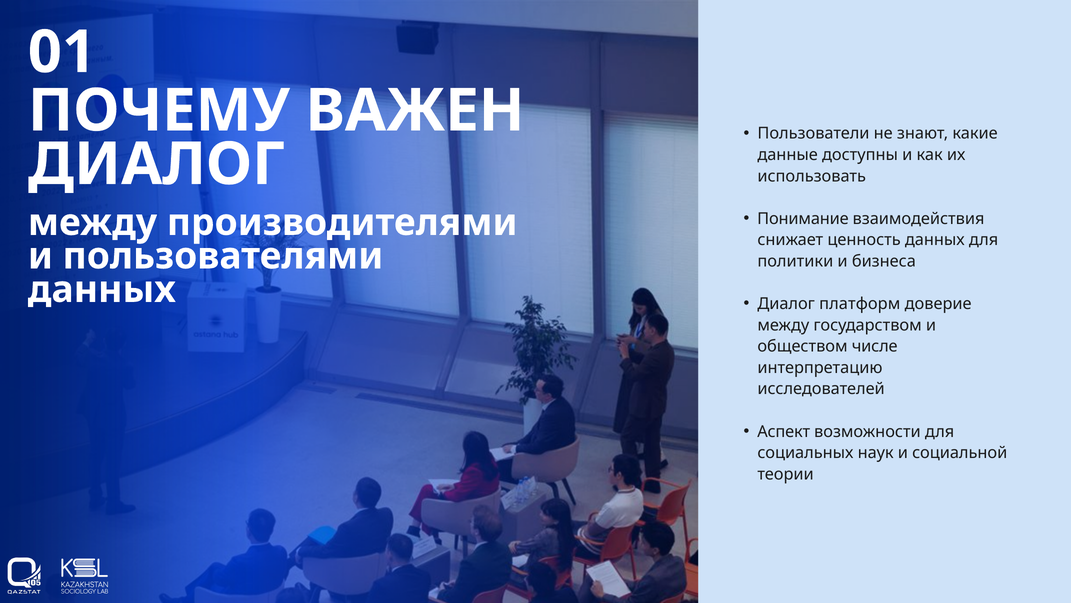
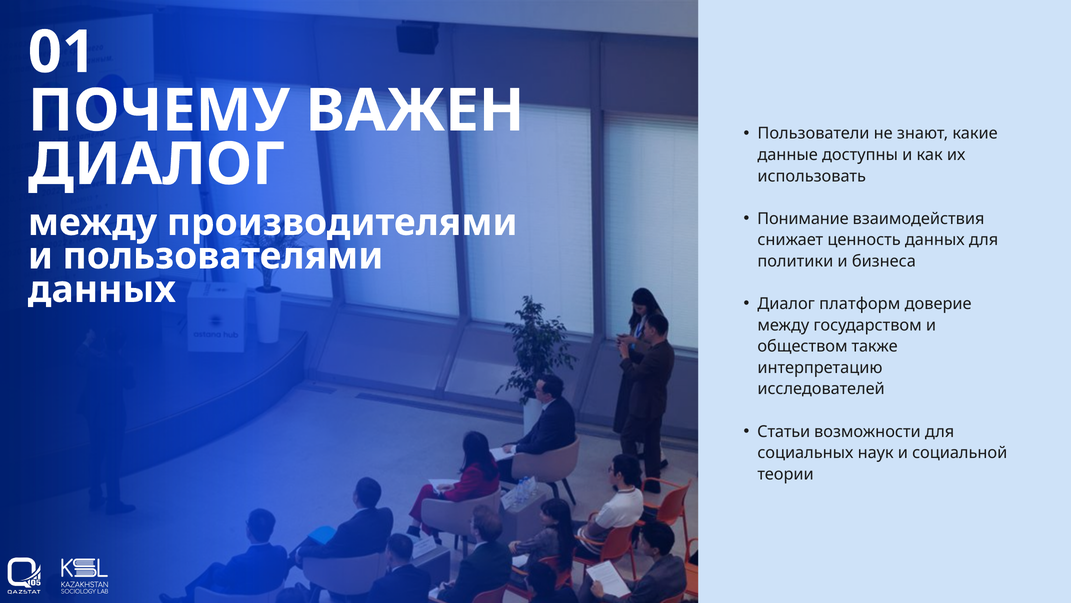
числе: числе -> также (875, 346)
Аспект: Аспект -> Статьи (784, 431)
